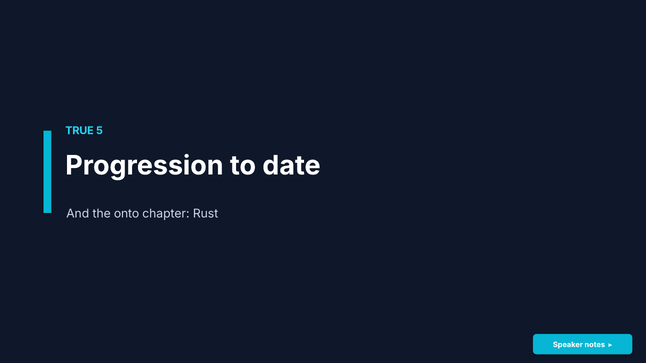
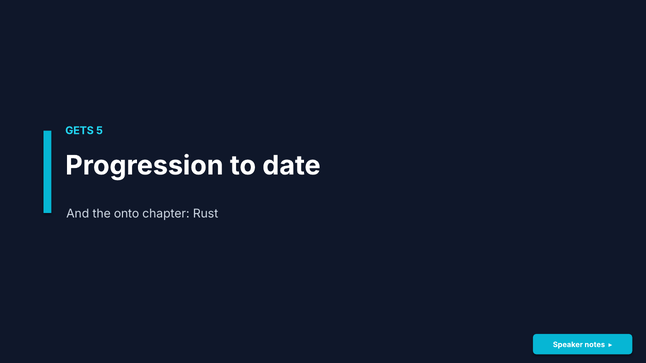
TRUE: TRUE -> GETS (79, 131)
